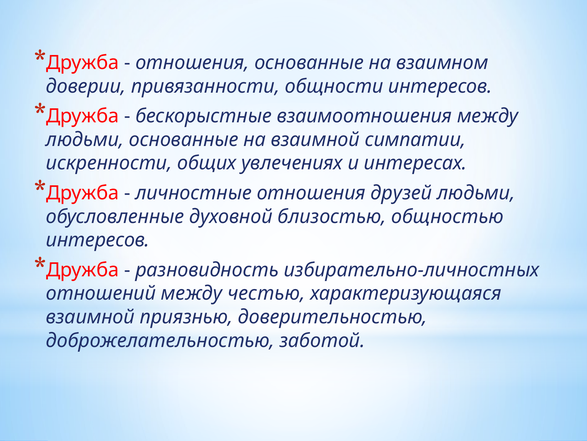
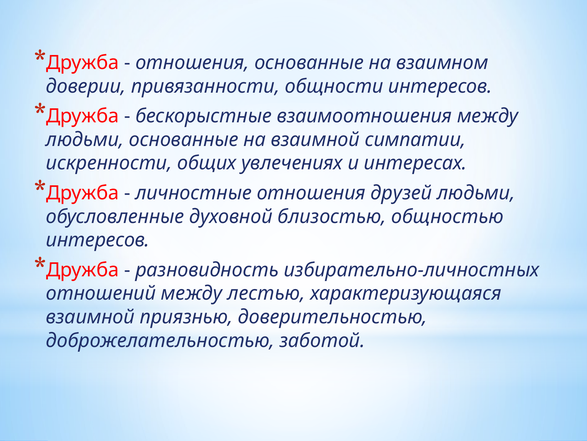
честью: честью -> лестью (266, 293)
